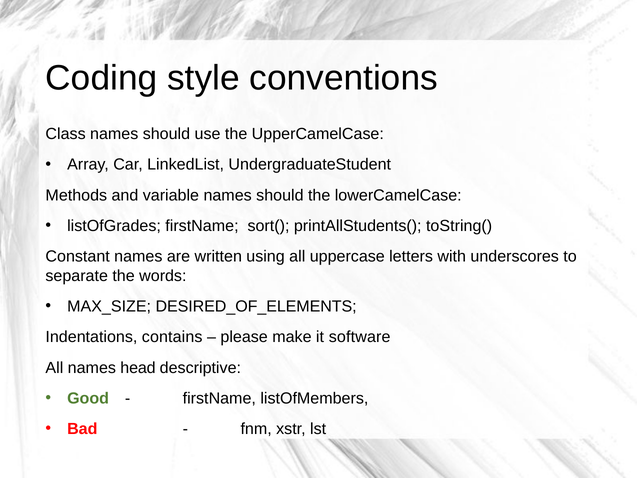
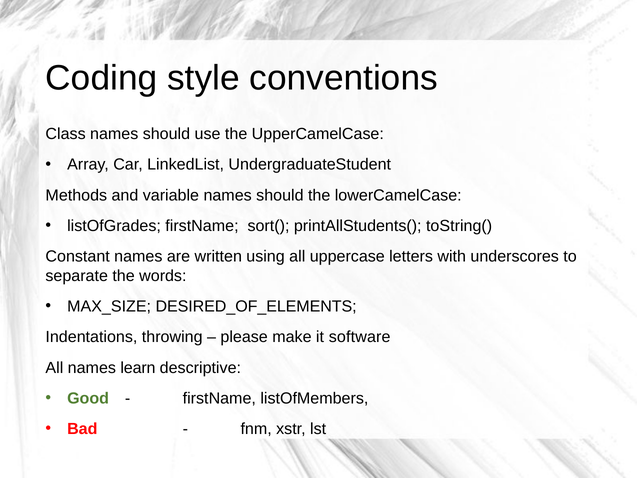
contains: contains -> throwing (172, 337)
head: head -> learn (138, 368)
